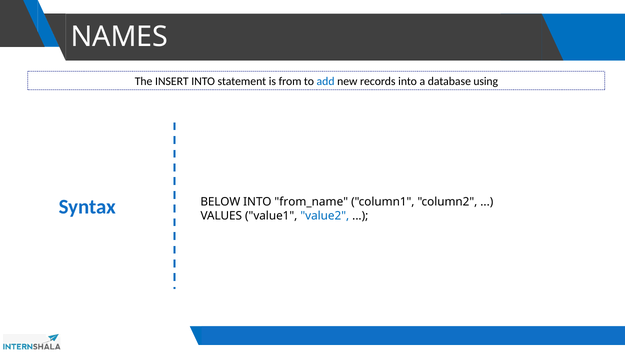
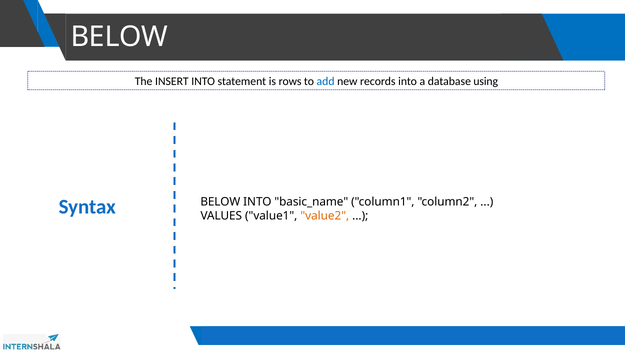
NAMES: NAMES -> BELOW (119, 37)
from: from -> rows (290, 81)
from_name: from_name -> basic_name (311, 201)
value2 colour: blue -> orange (325, 216)
